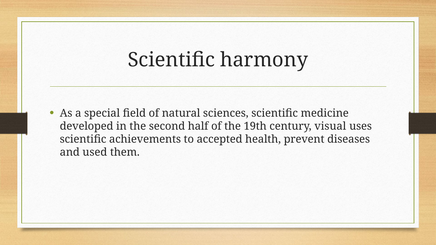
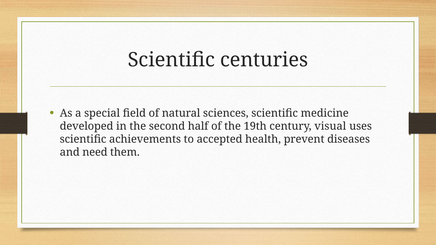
harmony: harmony -> centuries (264, 60)
used: used -> need (95, 152)
